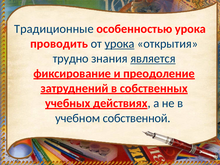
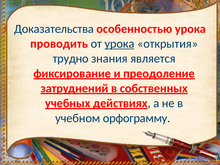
Традиционные: Традиционные -> Доказательства (54, 29)
является underline: present -> none (153, 59)
собственной: собственной -> орфограмму (137, 118)
